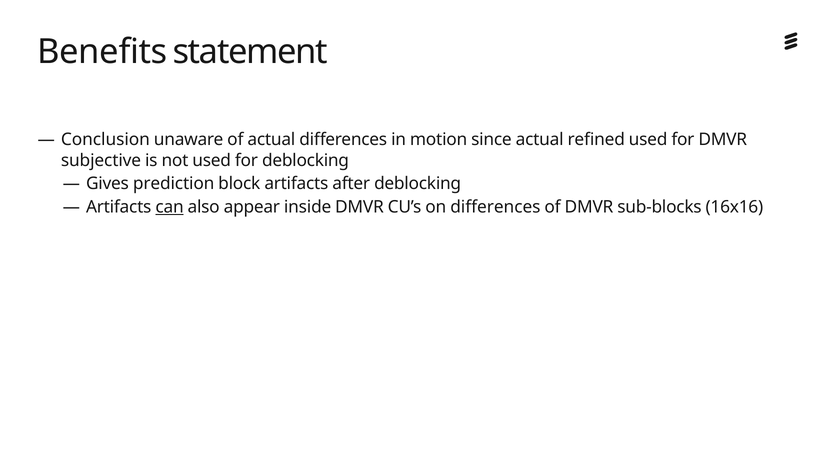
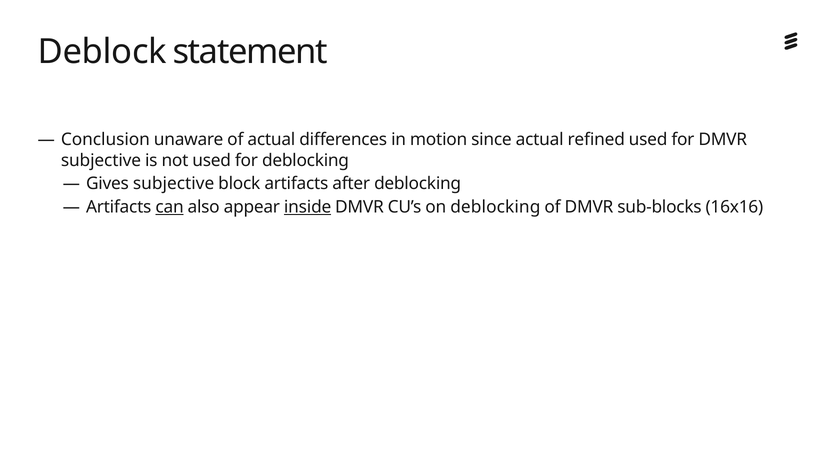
Benefits: Benefits -> Deblock (102, 52)
Gives prediction: prediction -> subjective (174, 184)
inside underline: none -> present (308, 207)
on differences: differences -> deblocking (495, 207)
